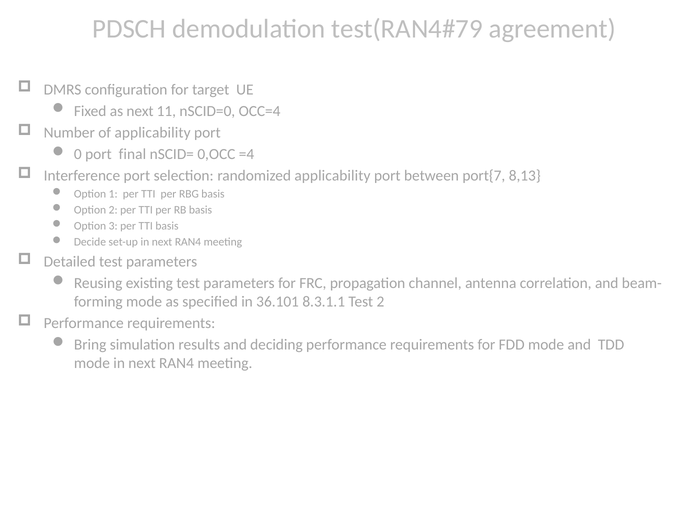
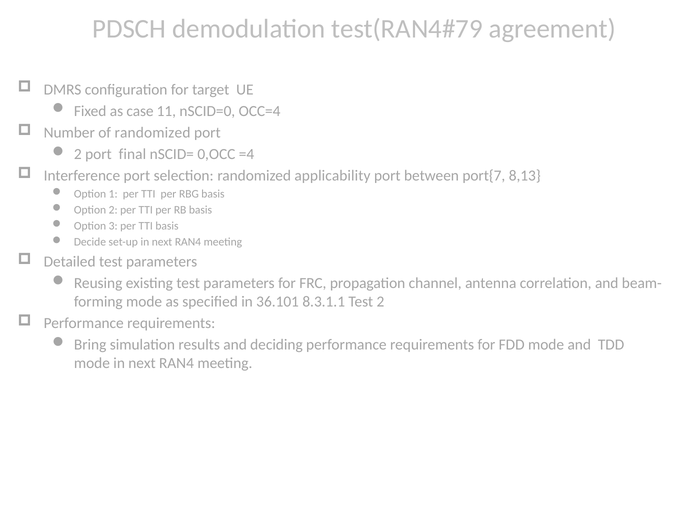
as next: next -> case (140, 111)
of applicability: applicability -> randomized (153, 132)
0: 0 -> 2 (78, 154)
